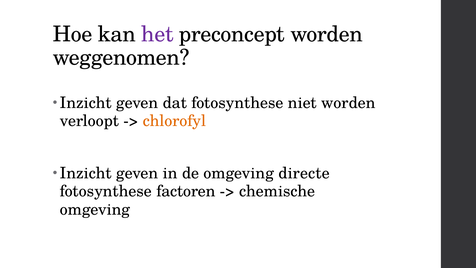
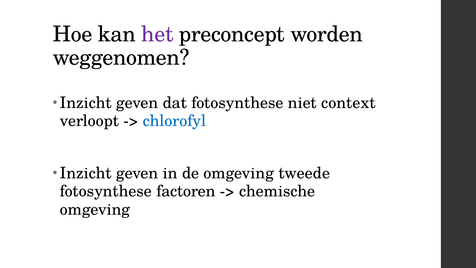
niet worden: worden -> context (348, 103)
chlorofyl colour: orange -> blue (175, 121)
directe: directe -> tweede (304, 173)
